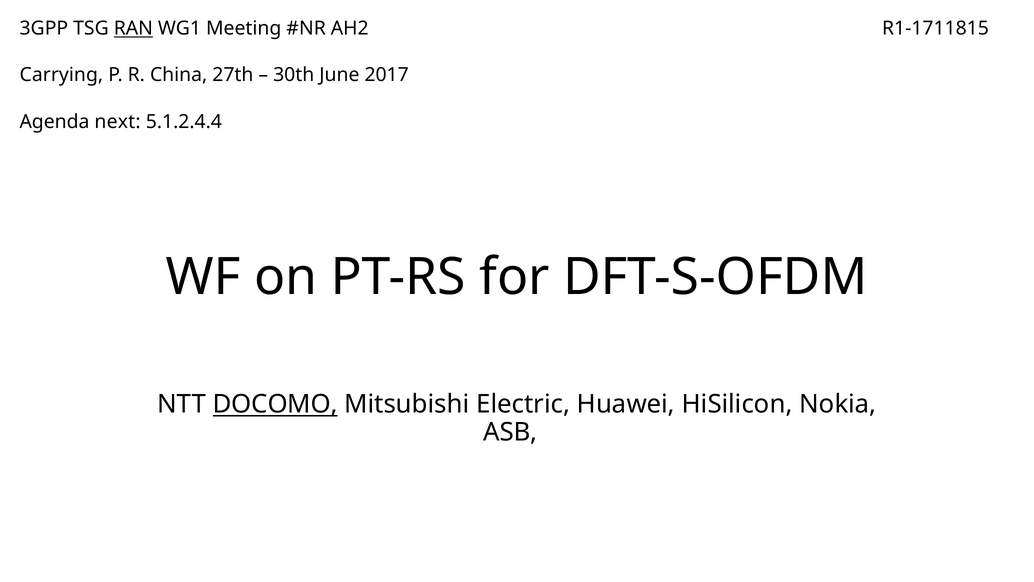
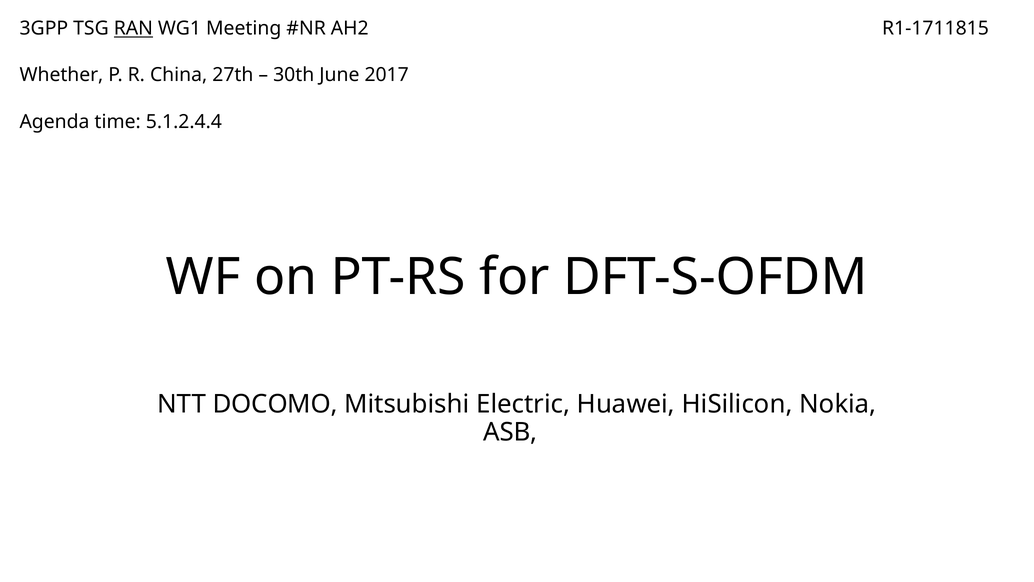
Carrying: Carrying -> Whether (61, 75)
next: next -> time (118, 122)
DOCOMO underline: present -> none (275, 404)
